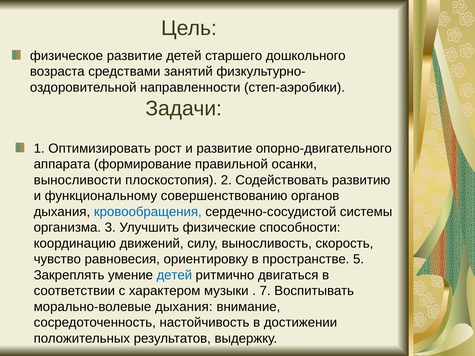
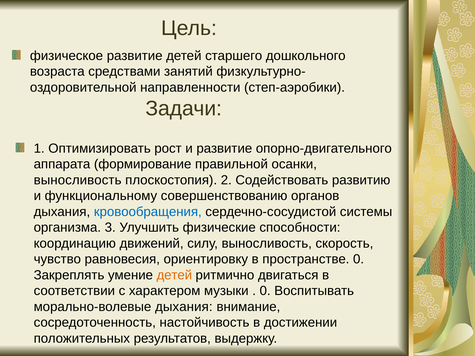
выносливости: выносливости -> выносливость (78, 180)
пространстве 5: 5 -> 0 (359, 259)
детей colour: blue -> orange (174, 275)
7: 7 -> 0 (265, 291)
